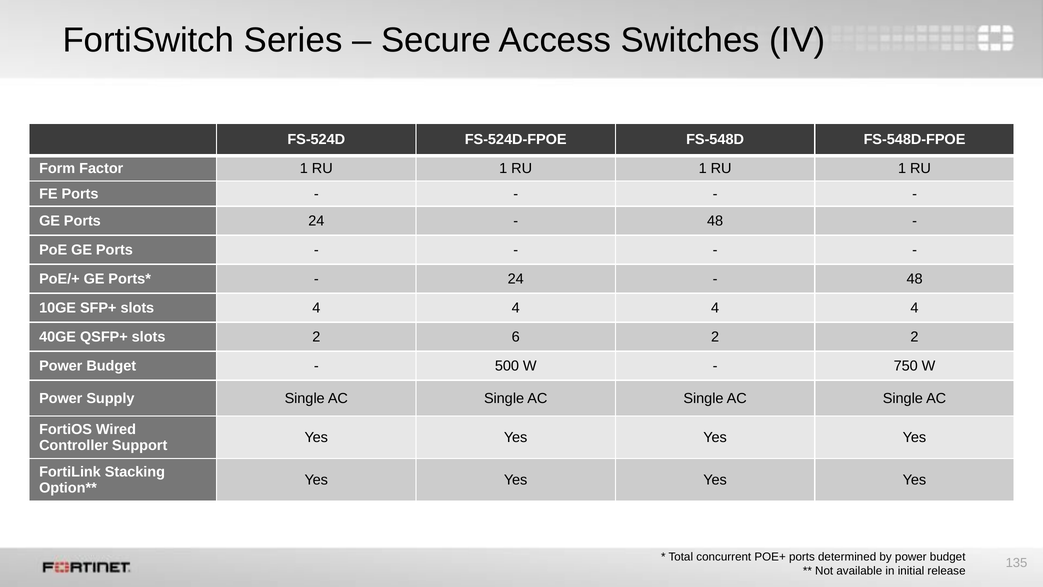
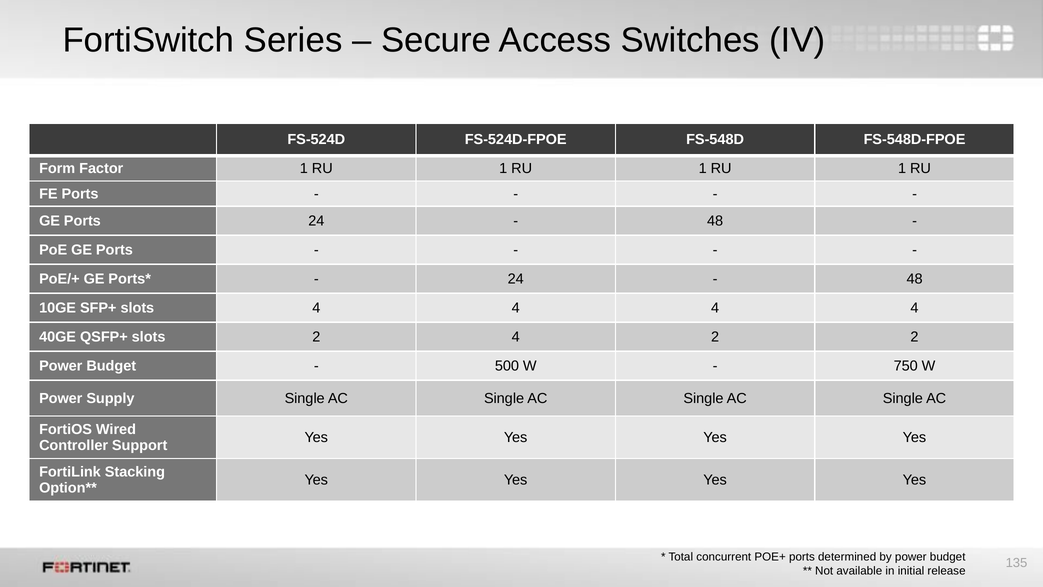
2 6: 6 -> 4 (516, 337)
